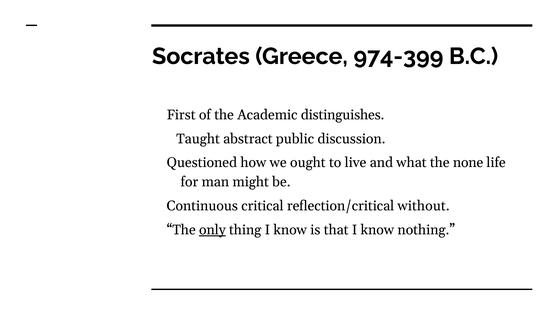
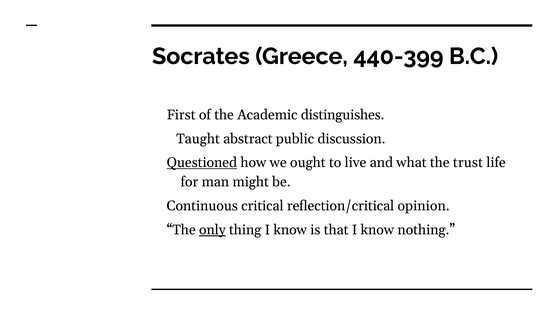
974-399: 974-399 -> 440-399 (398, 56)
Questioned underline: none -> present (202, 163)
none: none -> trust (468, 163)
without: without -> opinion (424, 206)
